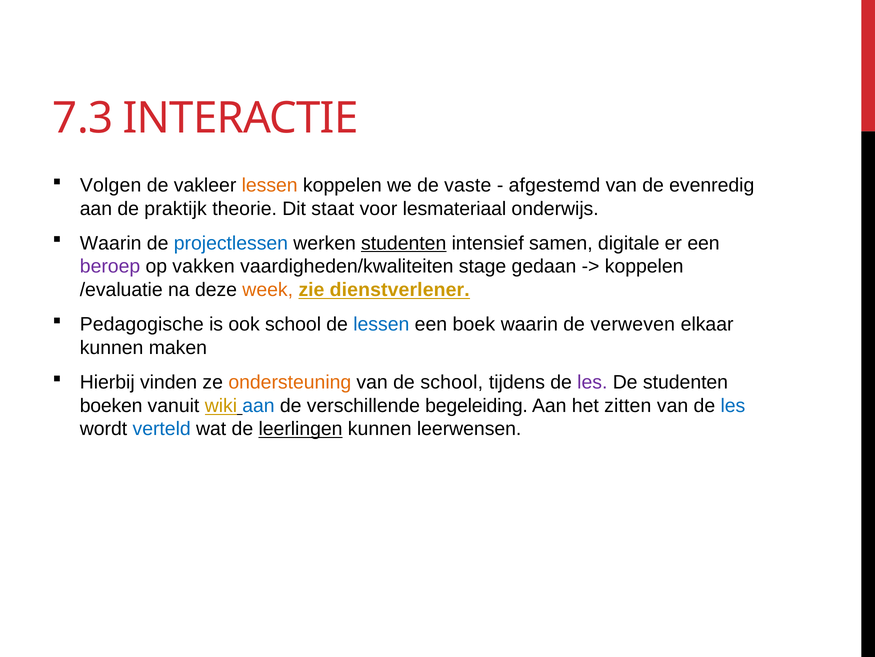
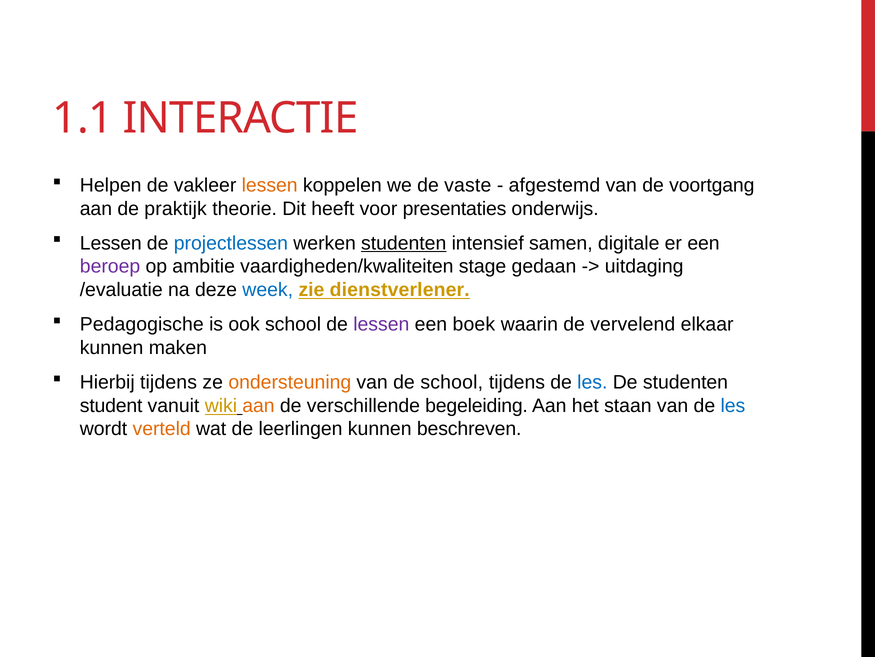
7.3: 7.3 -> 1.1 (83, 118)
Volgen: Volgen -> Helpen (111, 185)
evenredig: evenredig -> voortgang (712, 185)
staat: staat -> heeft (333, 208)
lesmateriaal: lesmateriaal -> presentaties (455, 208)
Waarin: Waarin -> Lessen (111, 243)
vakken: vakken -> ambitie (204, 266)
koppelen: koppelen -> uitdaging (644, 266)
week colour: orange -> blue (268, 290)
lessen colour: blue -> purple (381, 324)
verweven: verweven -> vervelend (633, 324)
Hierbij vinden: vinden -> tijdens (169, 382)
les colour: purple -> blue (592, 382)
boeken: boeken -> student (111, 405)
aan colour: blue -> orange (258, 405)
zitten: zitten -> staan (628, 405)
verteld colour: blue -> orange (162, 429)
leerlingen underline: present -> none (301, 429)
leerwensen: leerwensen -> beschreven (469, 429)
